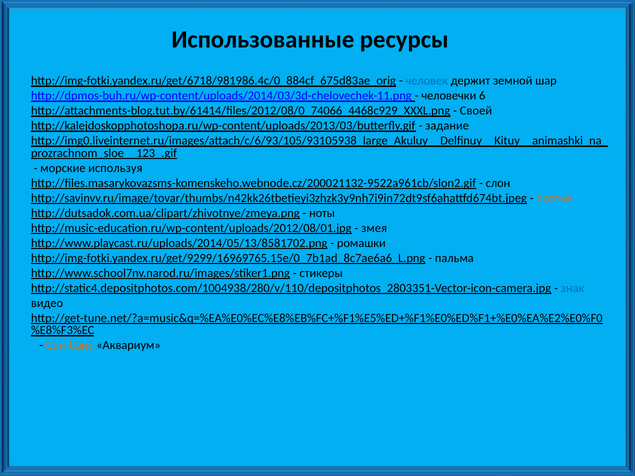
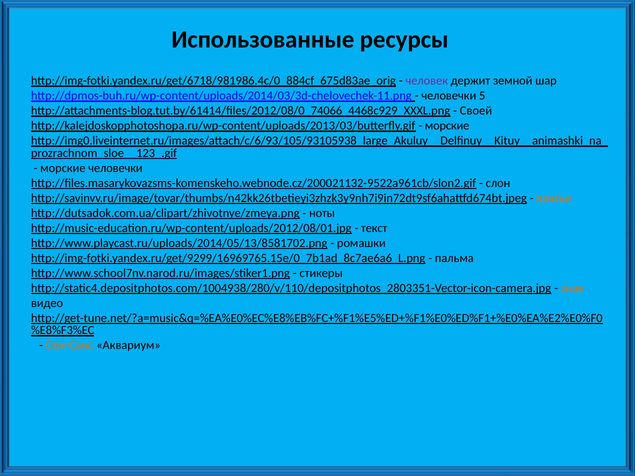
человек colour: blue -> purple (427, 81)
6: 6 -> 5 (482, 96)
задание: задание -> морские (447, 126)
морские используя: используя -> человечки (115, 168)
змея: змея -> текст (374, 228)
знак colour: blue -> orange (573, 288)
